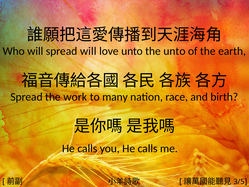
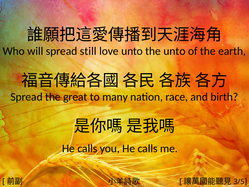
spread will: will -> still (88, 51)
work: work -> great (75, 97)
